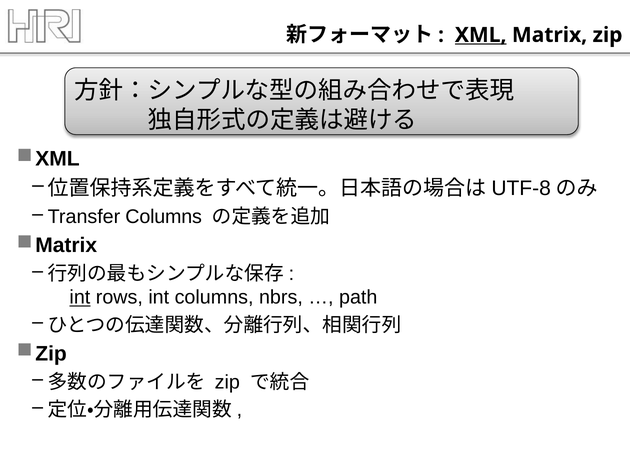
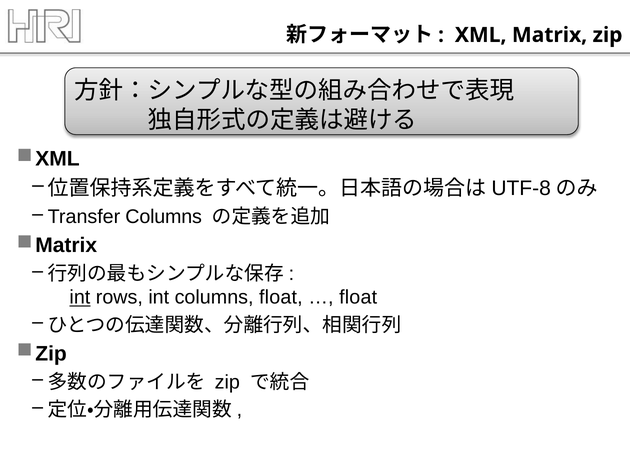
XML underline: present -> none (481, 35)
columns nbrs: nbrs -> float (281, 297)
path: path -> float (358, 297)
